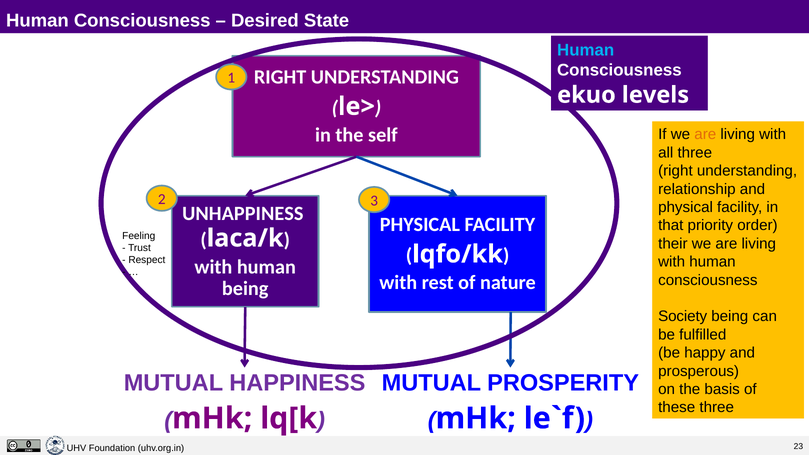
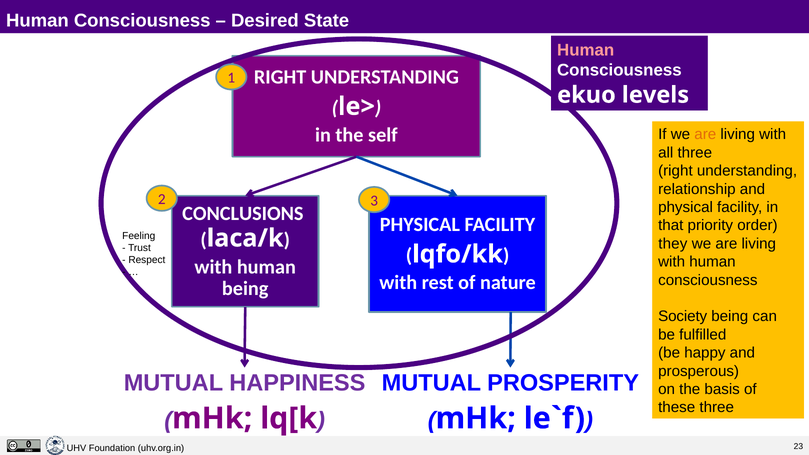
Human colour: light blue -> pink (586, 50)
UNHAPPINESS: UNHAPPINESS -> CONCLUSIONS (243, 214)
their: their -> they (673, 244)
